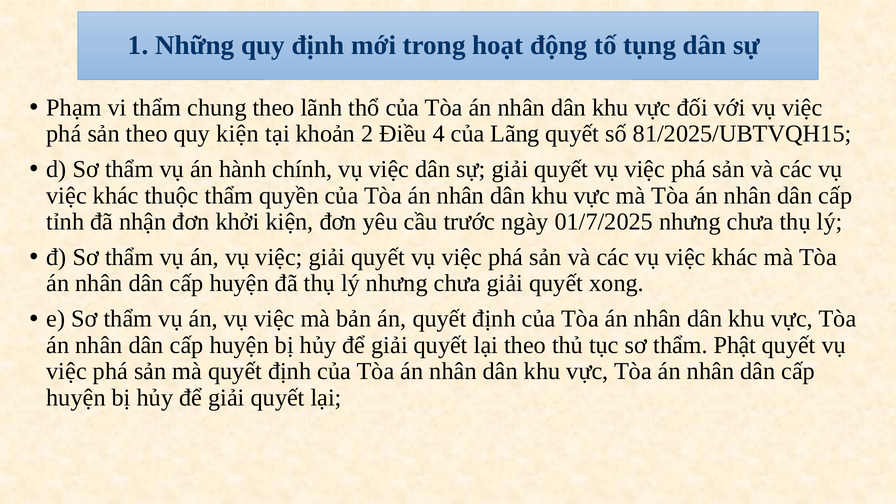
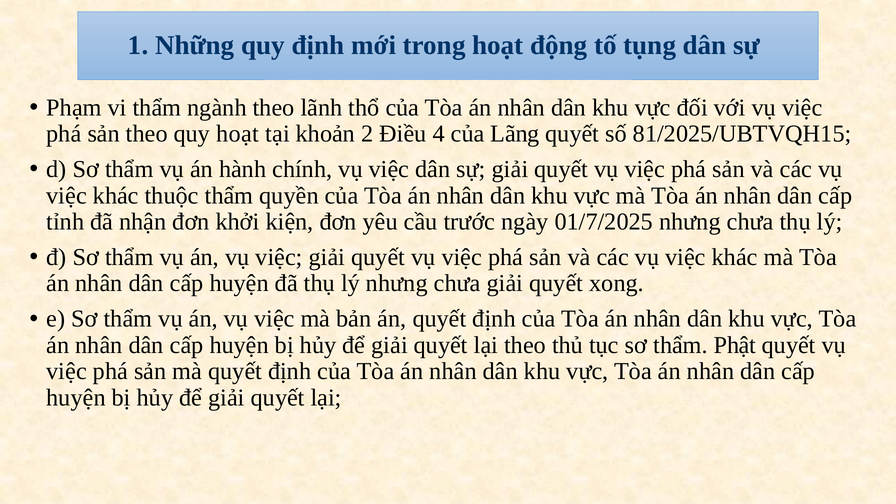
chung: chung -> ngành (217, 108)
quy kiện: kiện -> hoạt (238, 134)
